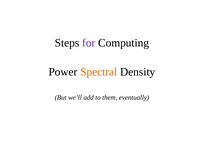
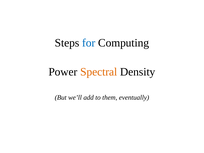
for colour: purple -> blue (89, 43)
